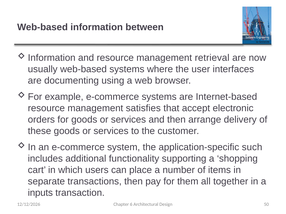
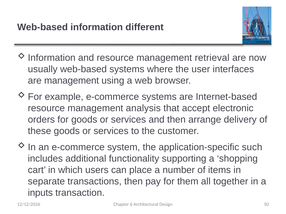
between: between -> different (145, 27)
are documenting: documenting -> management (72, 81)
satisfies: satisfies -> analysis (143, 108)
